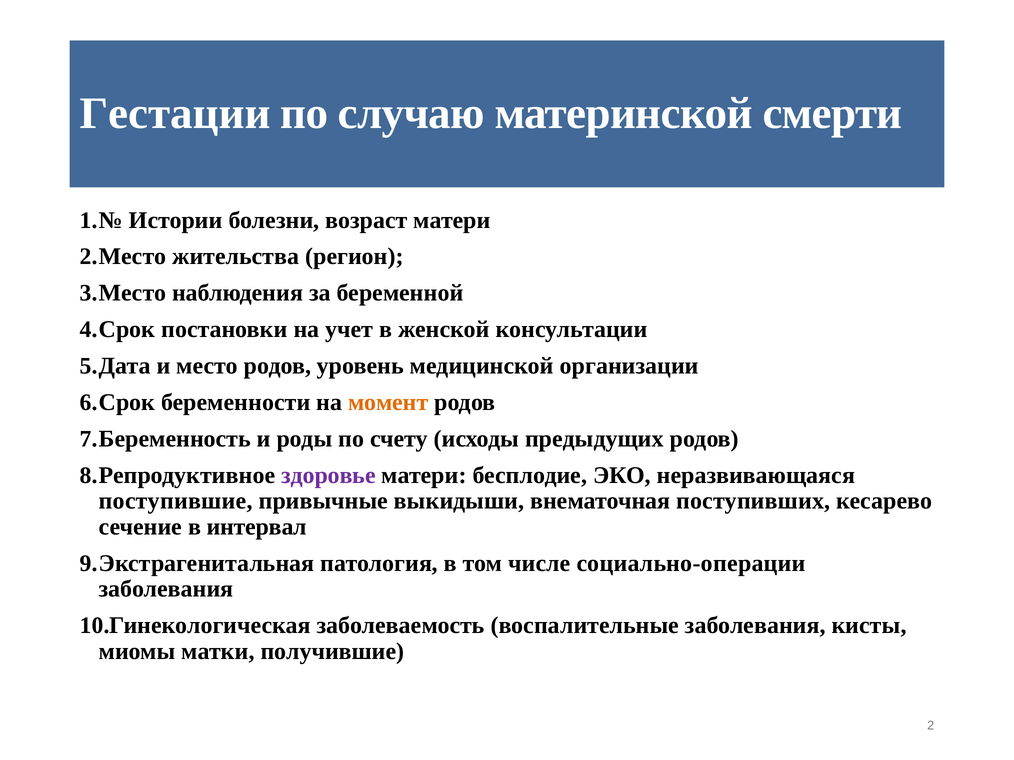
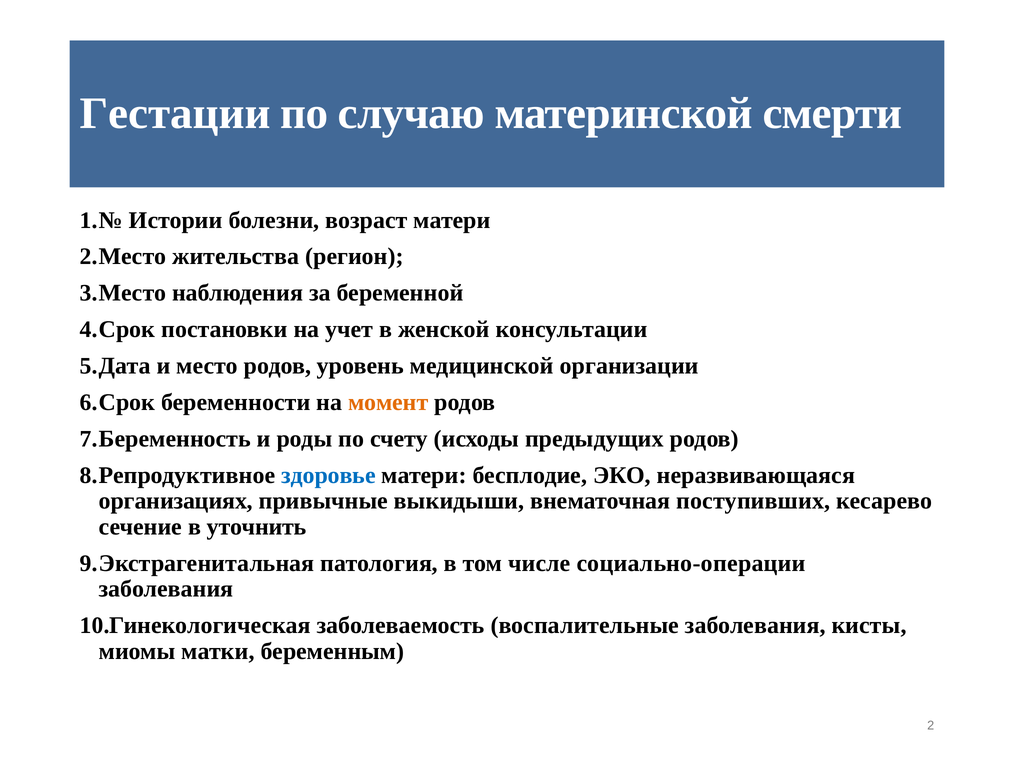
здоровье colour: purple -> blue (328, 475)
поступившие: поступившие -> организациях (176, 501)
интервал: интервал -> уточнить (257, 527)
получившие: получившие -> беременным (332, 652)
